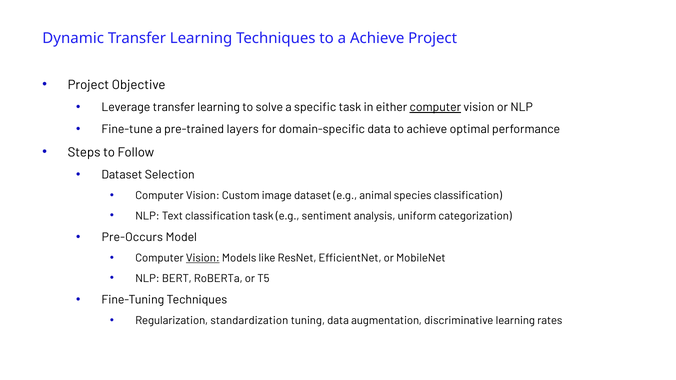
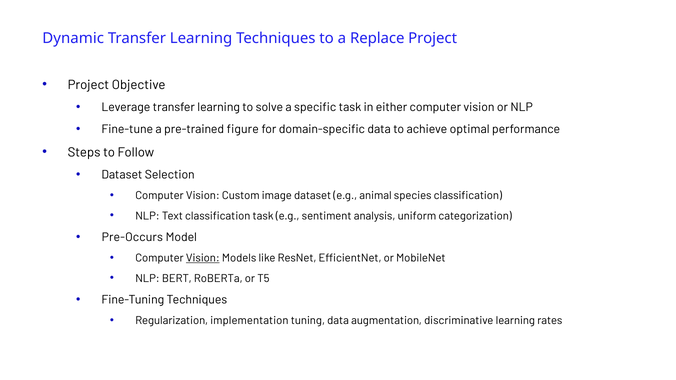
a Achieve: Achieve -> Replace (377, 38)
computer underline: present -> none (435, 107)
layers: layers -> figure (243, 129)
standardization: standardization -> implementation (249, 321)
